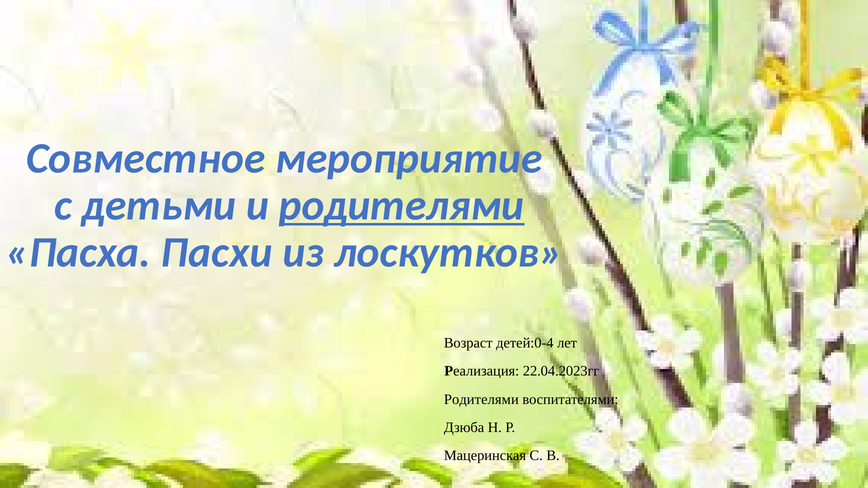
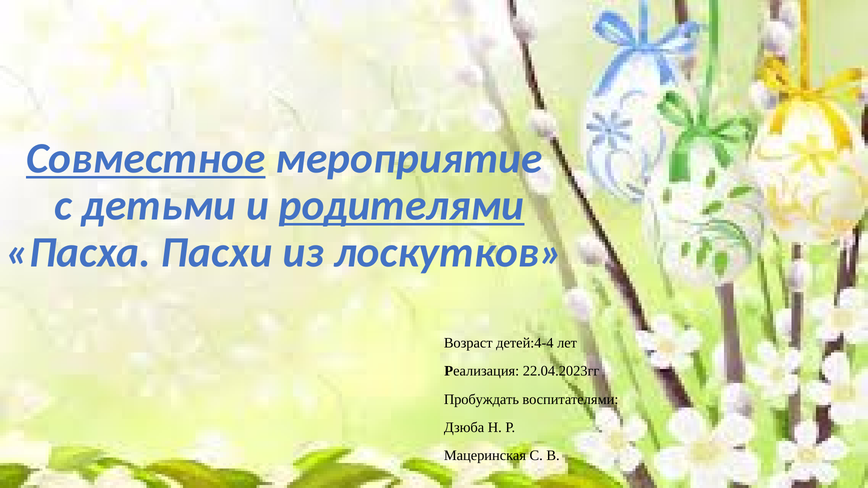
Совместное underline: none -> present (146, 159)
детей:0-4: детей:0-4 -> детей:4-4 (525, 343)
Родителями: Родителями -> Пробуждать (481, 399)
